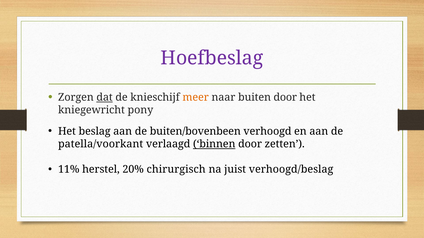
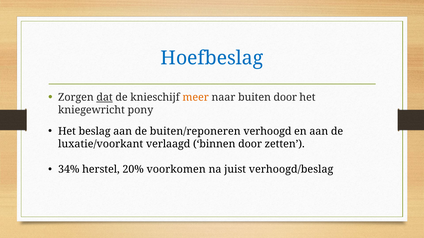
Hoefbeslag colour: purple -> blue (212, 58)
buiten/bovenbeen: buiten/bovenbeen -> buiten/reponeren (195, 132)
patella/voorkant: patella/voorkant -> luxatie/voorkant (101, 144)
binnen underline: present -> none (214, 144)
11%: 11% -> 34% (69, 170)
chirurgisch: chirurgisch -> voorkomen (176, 170)
